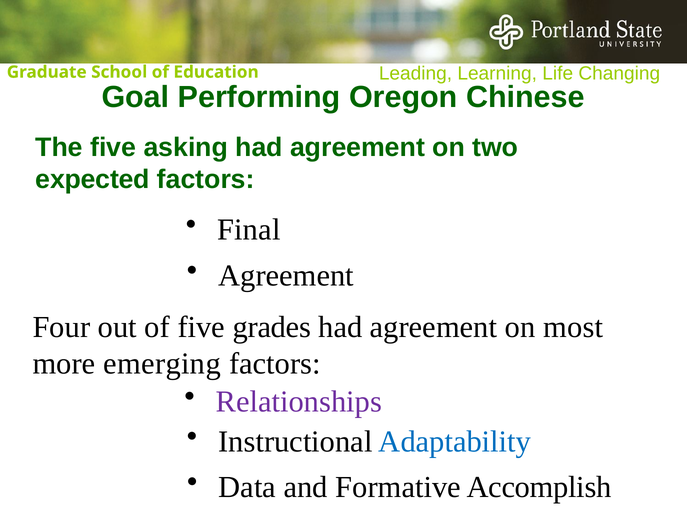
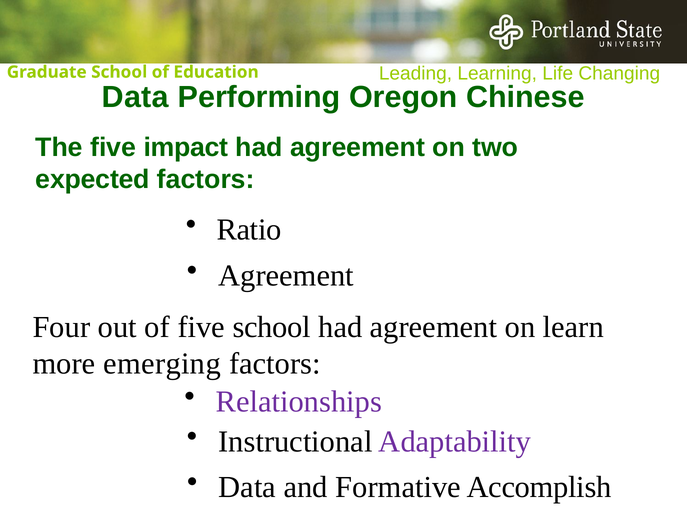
Goal: Goal -> Data (135, 97)
asking: asking -> impact (186, 147)
Final: Final -> Ratio (249, 230)
five grades: grades -> school (272, 327)
most: most -> learn (573, 327)
Adaptability colour: blue -> purple (455, 442)
